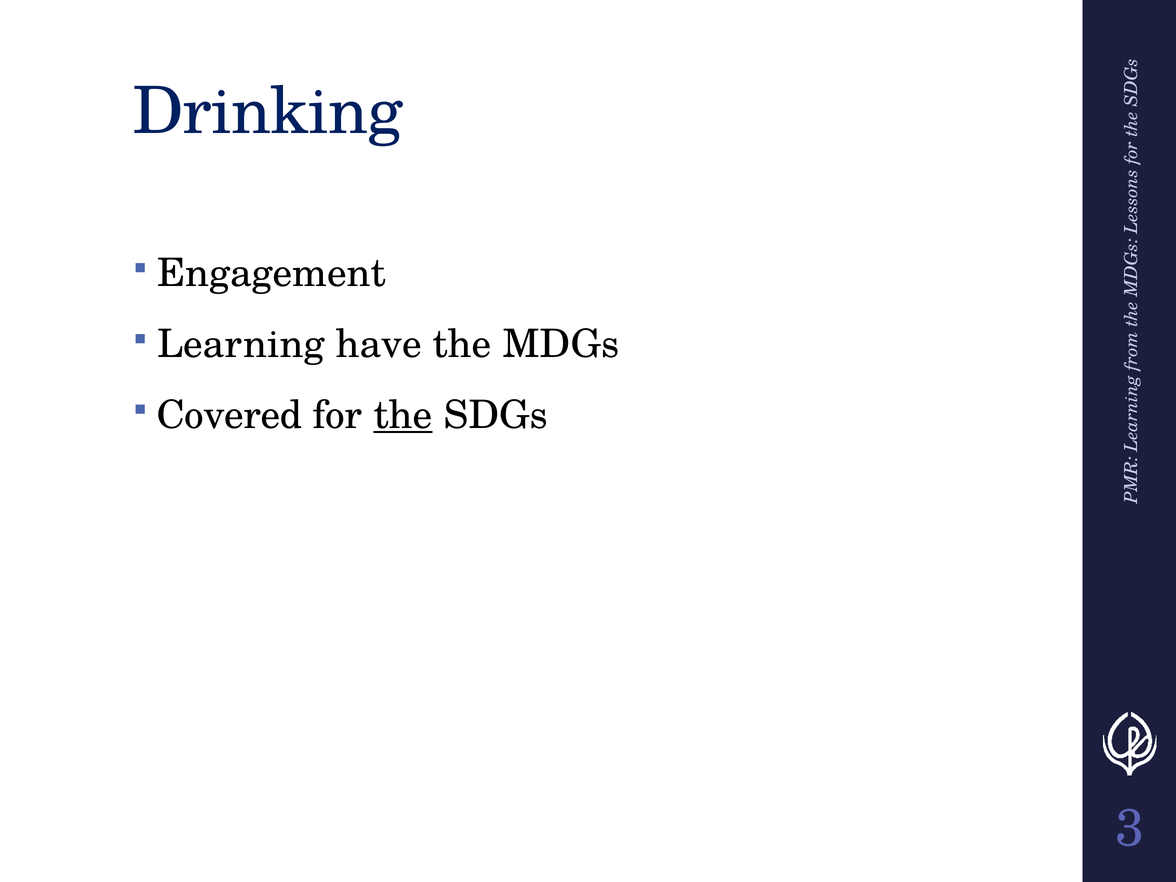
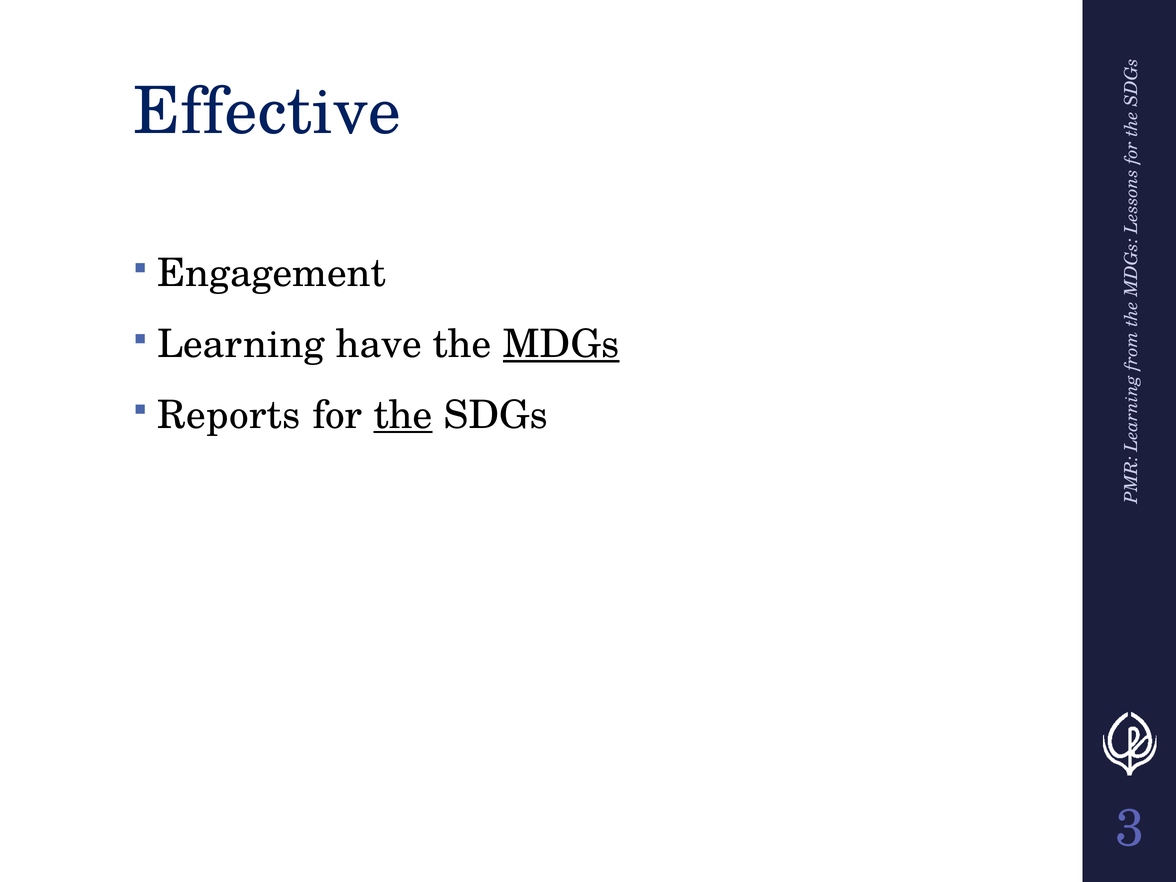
Drinking: Drinking -> Effective (267, 112)
MDGs underline: none -> present (561, 344)
Covered: Covered -> Reports (229, 415)
